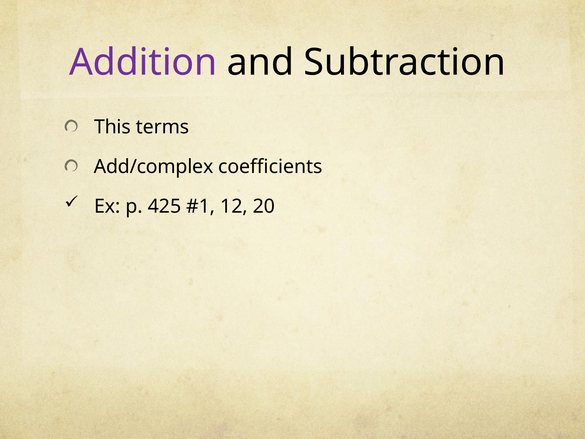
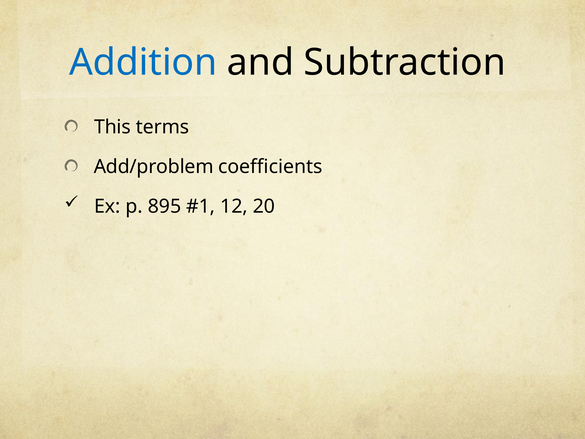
Addition colour: purple -> blue (143, 63)
Add/complex: Add/complex -> Add/problem (154, 167)
425: 425 -> 895 (164, 206)
